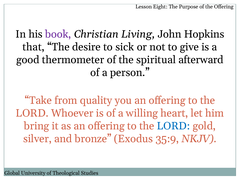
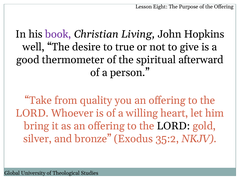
that: that -> well (34, 47)
sick: sick -> true (125, 47)
LORD colour: blue -> black (173, 126)
35:9: 35:9 -> 35:2 (167, 139)
